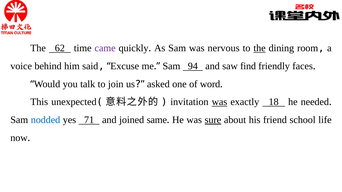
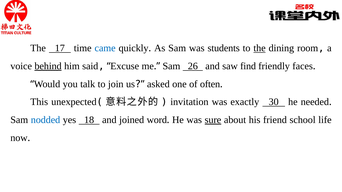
62: 62 -> 17 (60, 48)
came colour: purple -> blue (105, 48)
nervous: nervous -> students (224, 48)
behind underline: none -> present (48, 66)
94: 94 -> 26 (193, 66)
word: word -> often (210, 84)
was underline: present -> none (220, 102)
18: 18 -> 30 (274, 102)
71: 71 -> 18 (89, 120)
same: same -> word (157, 120)
